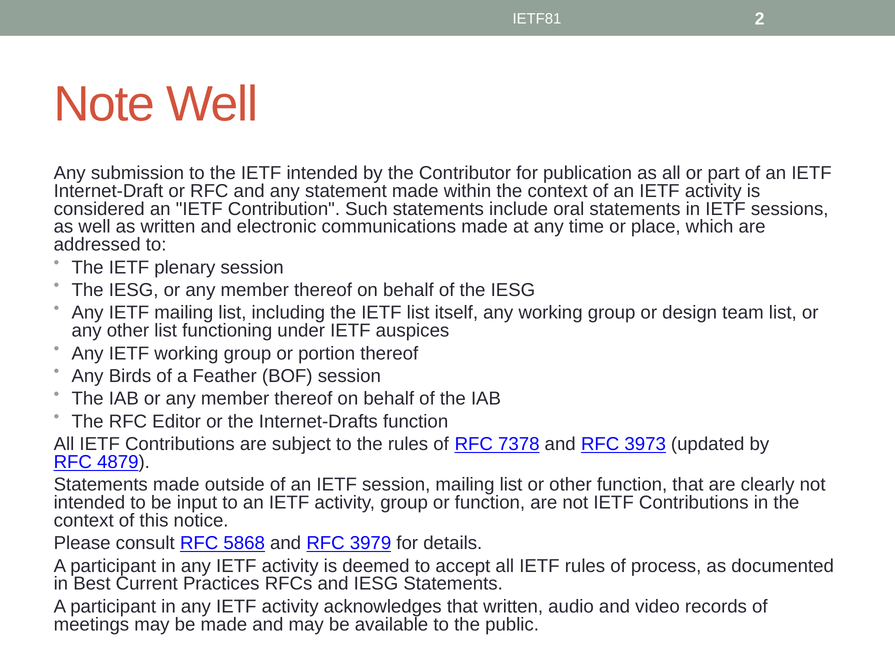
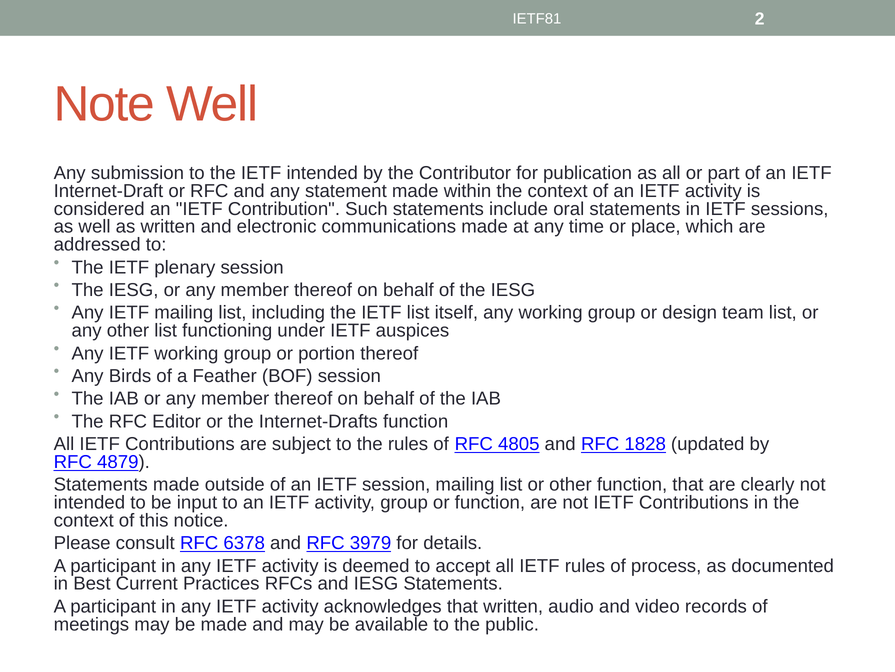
7378: 7378 -> 4805 (519, 444)
3973: 3973 -> 1828 (645, 444)
5868: 5868 -> 6378 (244, 543)
